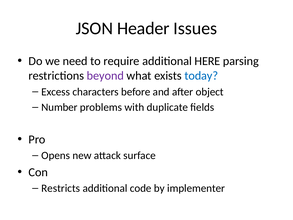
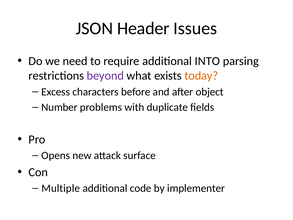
HERE: HERE -> INTO (207, 61)
today colour: blue -> orange (201, 76)
Restricts: Restricts -> Multiple (61, 188)
